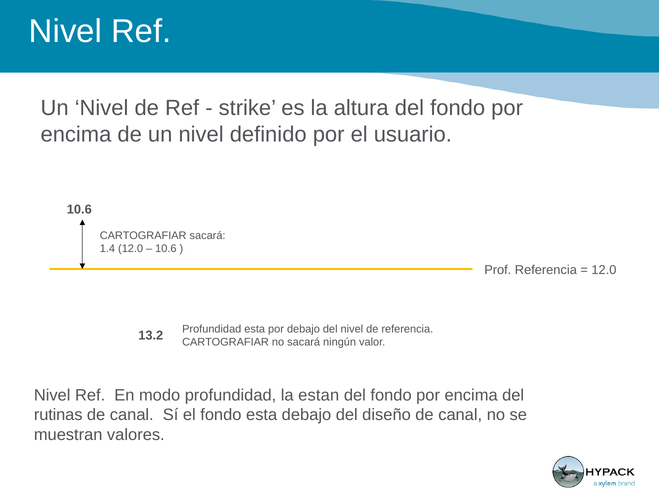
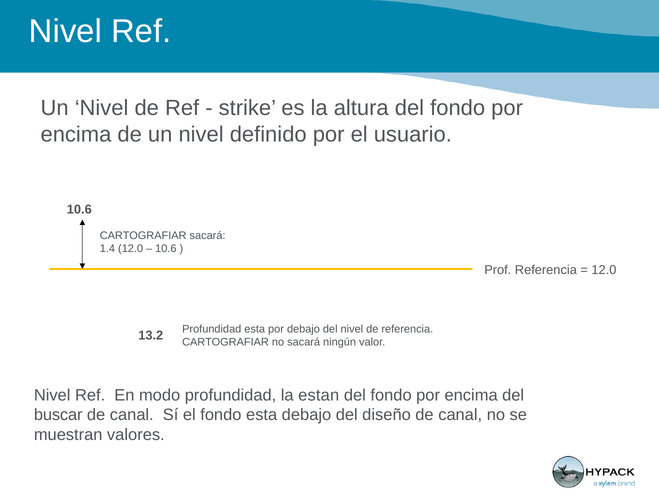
rutinas: rutinas -> buscar (58, 415)
